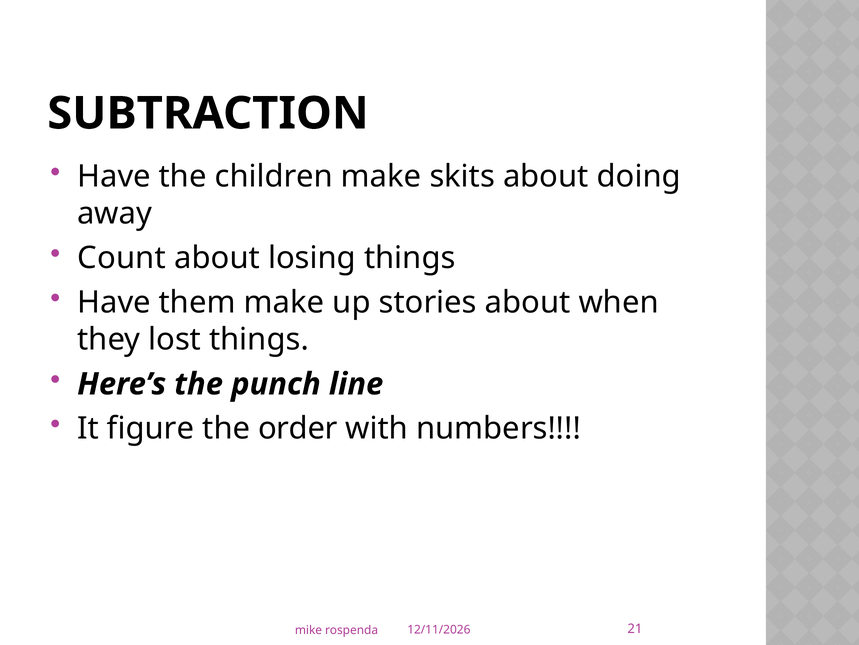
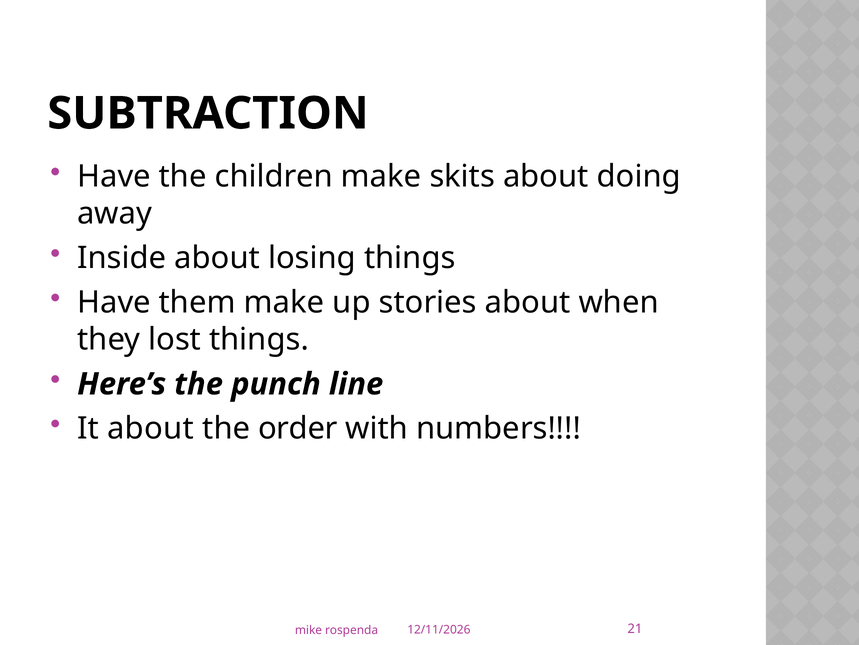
Count: Count -> Inside (122, 258)
It figure: figure -> about (150, 428)
